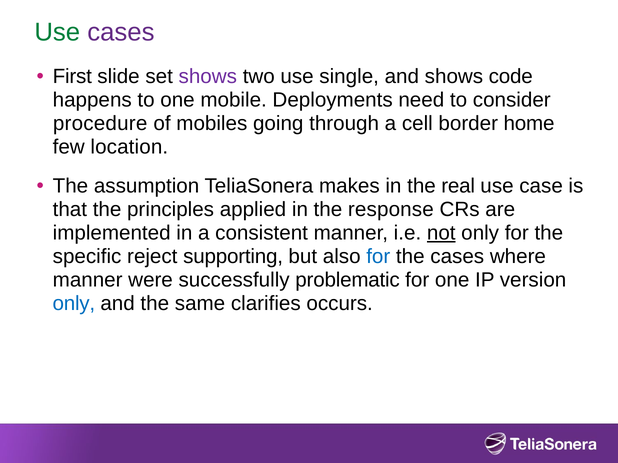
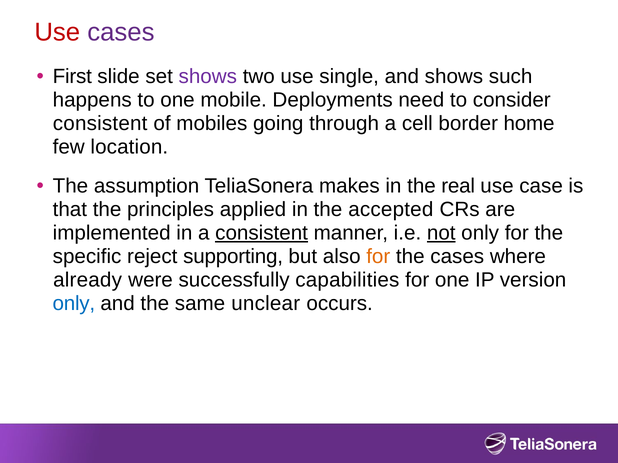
Use colour: green -> red (57, 32)
code: code -> such (511, 76)
procedure: procedure -> consistent (100, 123)
response: response -> accepted (391, 210)
consistent underline: none -> present (262, 233)
for colour: blue -> orange (378, 257)
manner: manner -> already (88, 280)
problematic: problematic -> capabilities (347, 280)
clarifies: clarifies -> unclear (266, 304)
